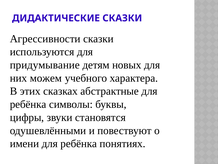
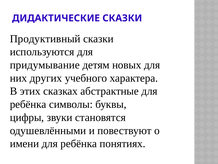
Агрессивности: Агрессивности -> Продуктивный (45, 39)
можем: можем -> других (46, 78)
